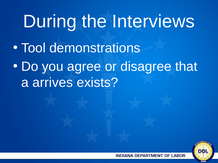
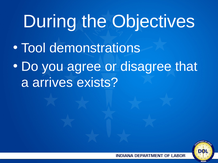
Interviews: Interviews -> Objectives (153, 21)
